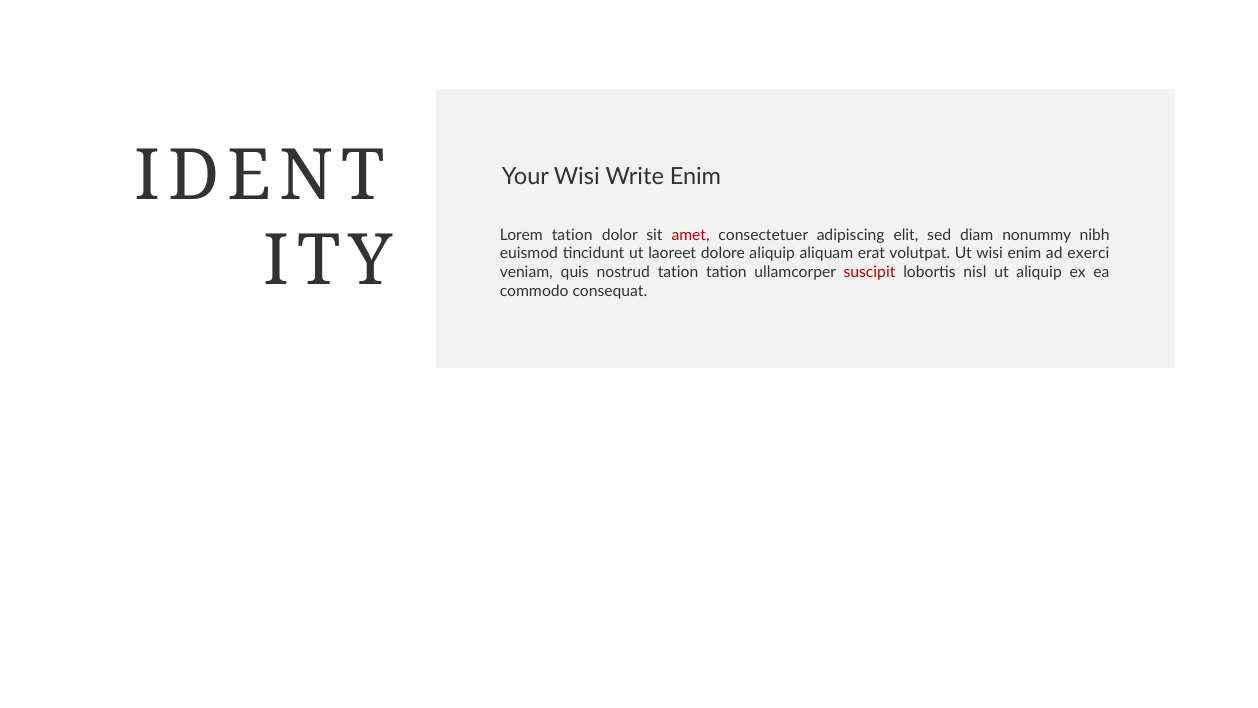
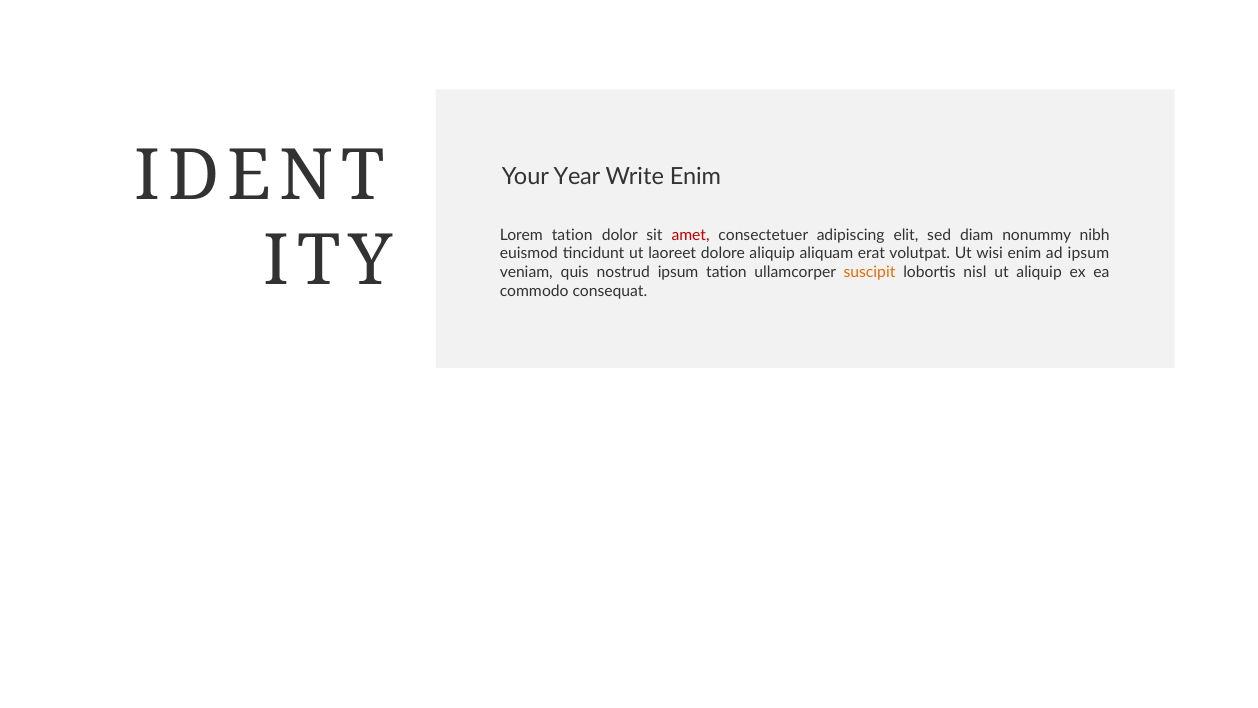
Your Wisi: Wisi -> Year (577, 177)
ad exerci: exerci -> ipsum (1088, 254)
nostrud tation: tation -> ipsum (678, 272)
suscipit colour: red -> orange (870, 272)
